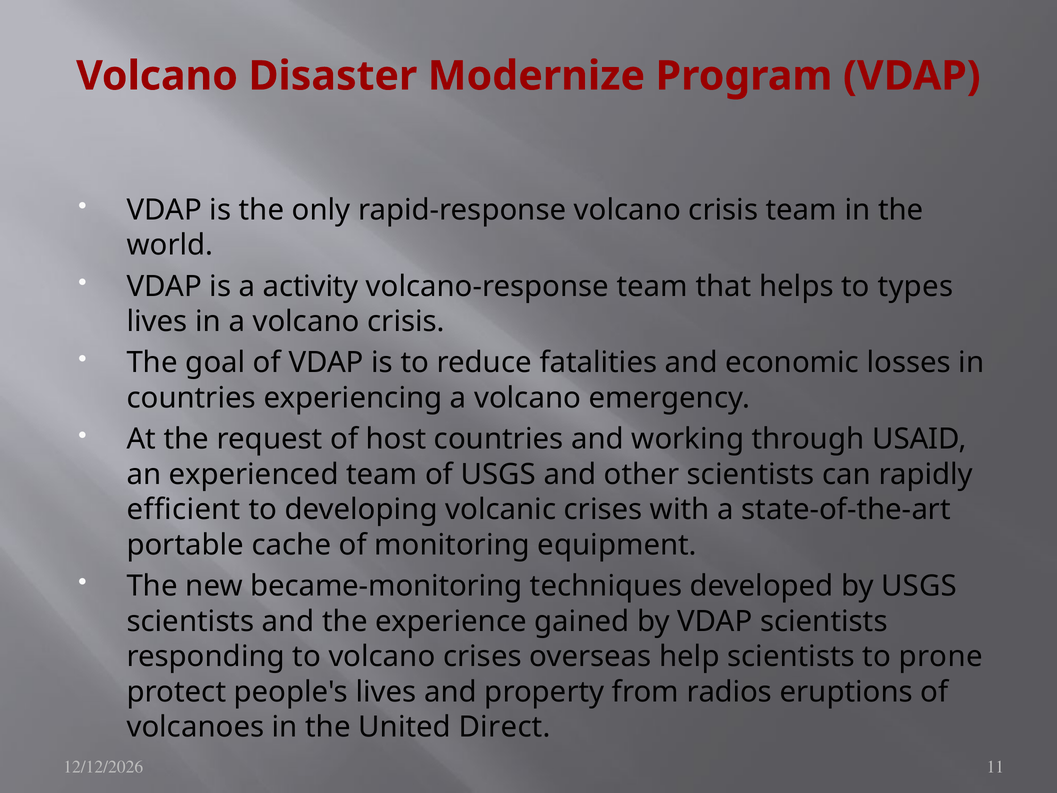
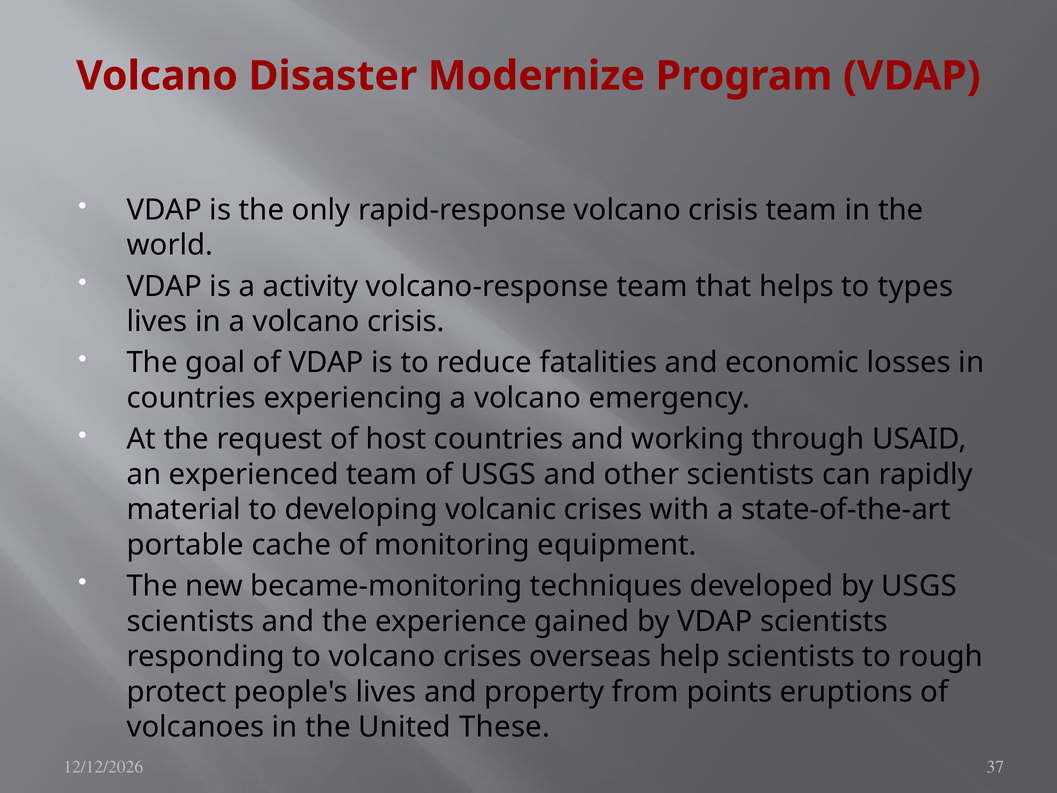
efficient: efficient -> material (184, 510)
prone: prone -> rough (941, 656)
radios: radios -> points (729, 692)
Direct: Direct -> These (505, 727)
11: 11 -> 37 (995, 767)
